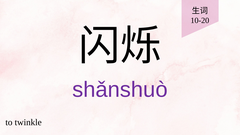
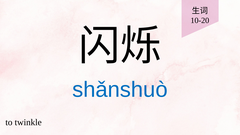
shǎnshuò colour: purple -> blue (120, 90)
